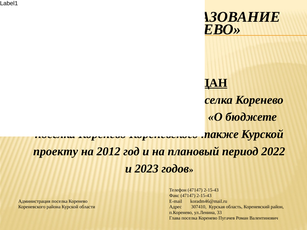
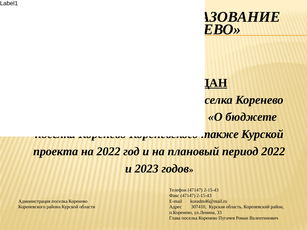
проекту: проекту -> проекта (56, 152)
на 2012: 2012 -> 2022 (109, 152)
